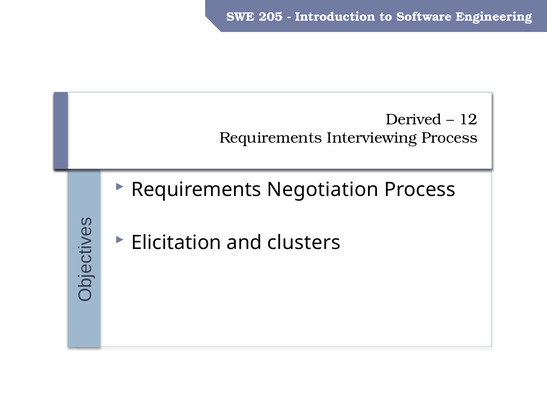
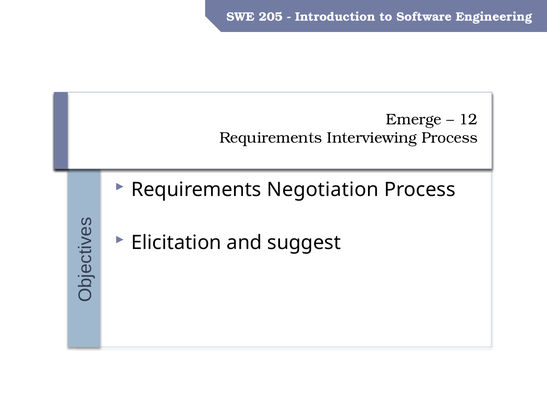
Derived: Derived -> Emerge (414, 119)
clusters: clusters -> suggest (304, 242)
